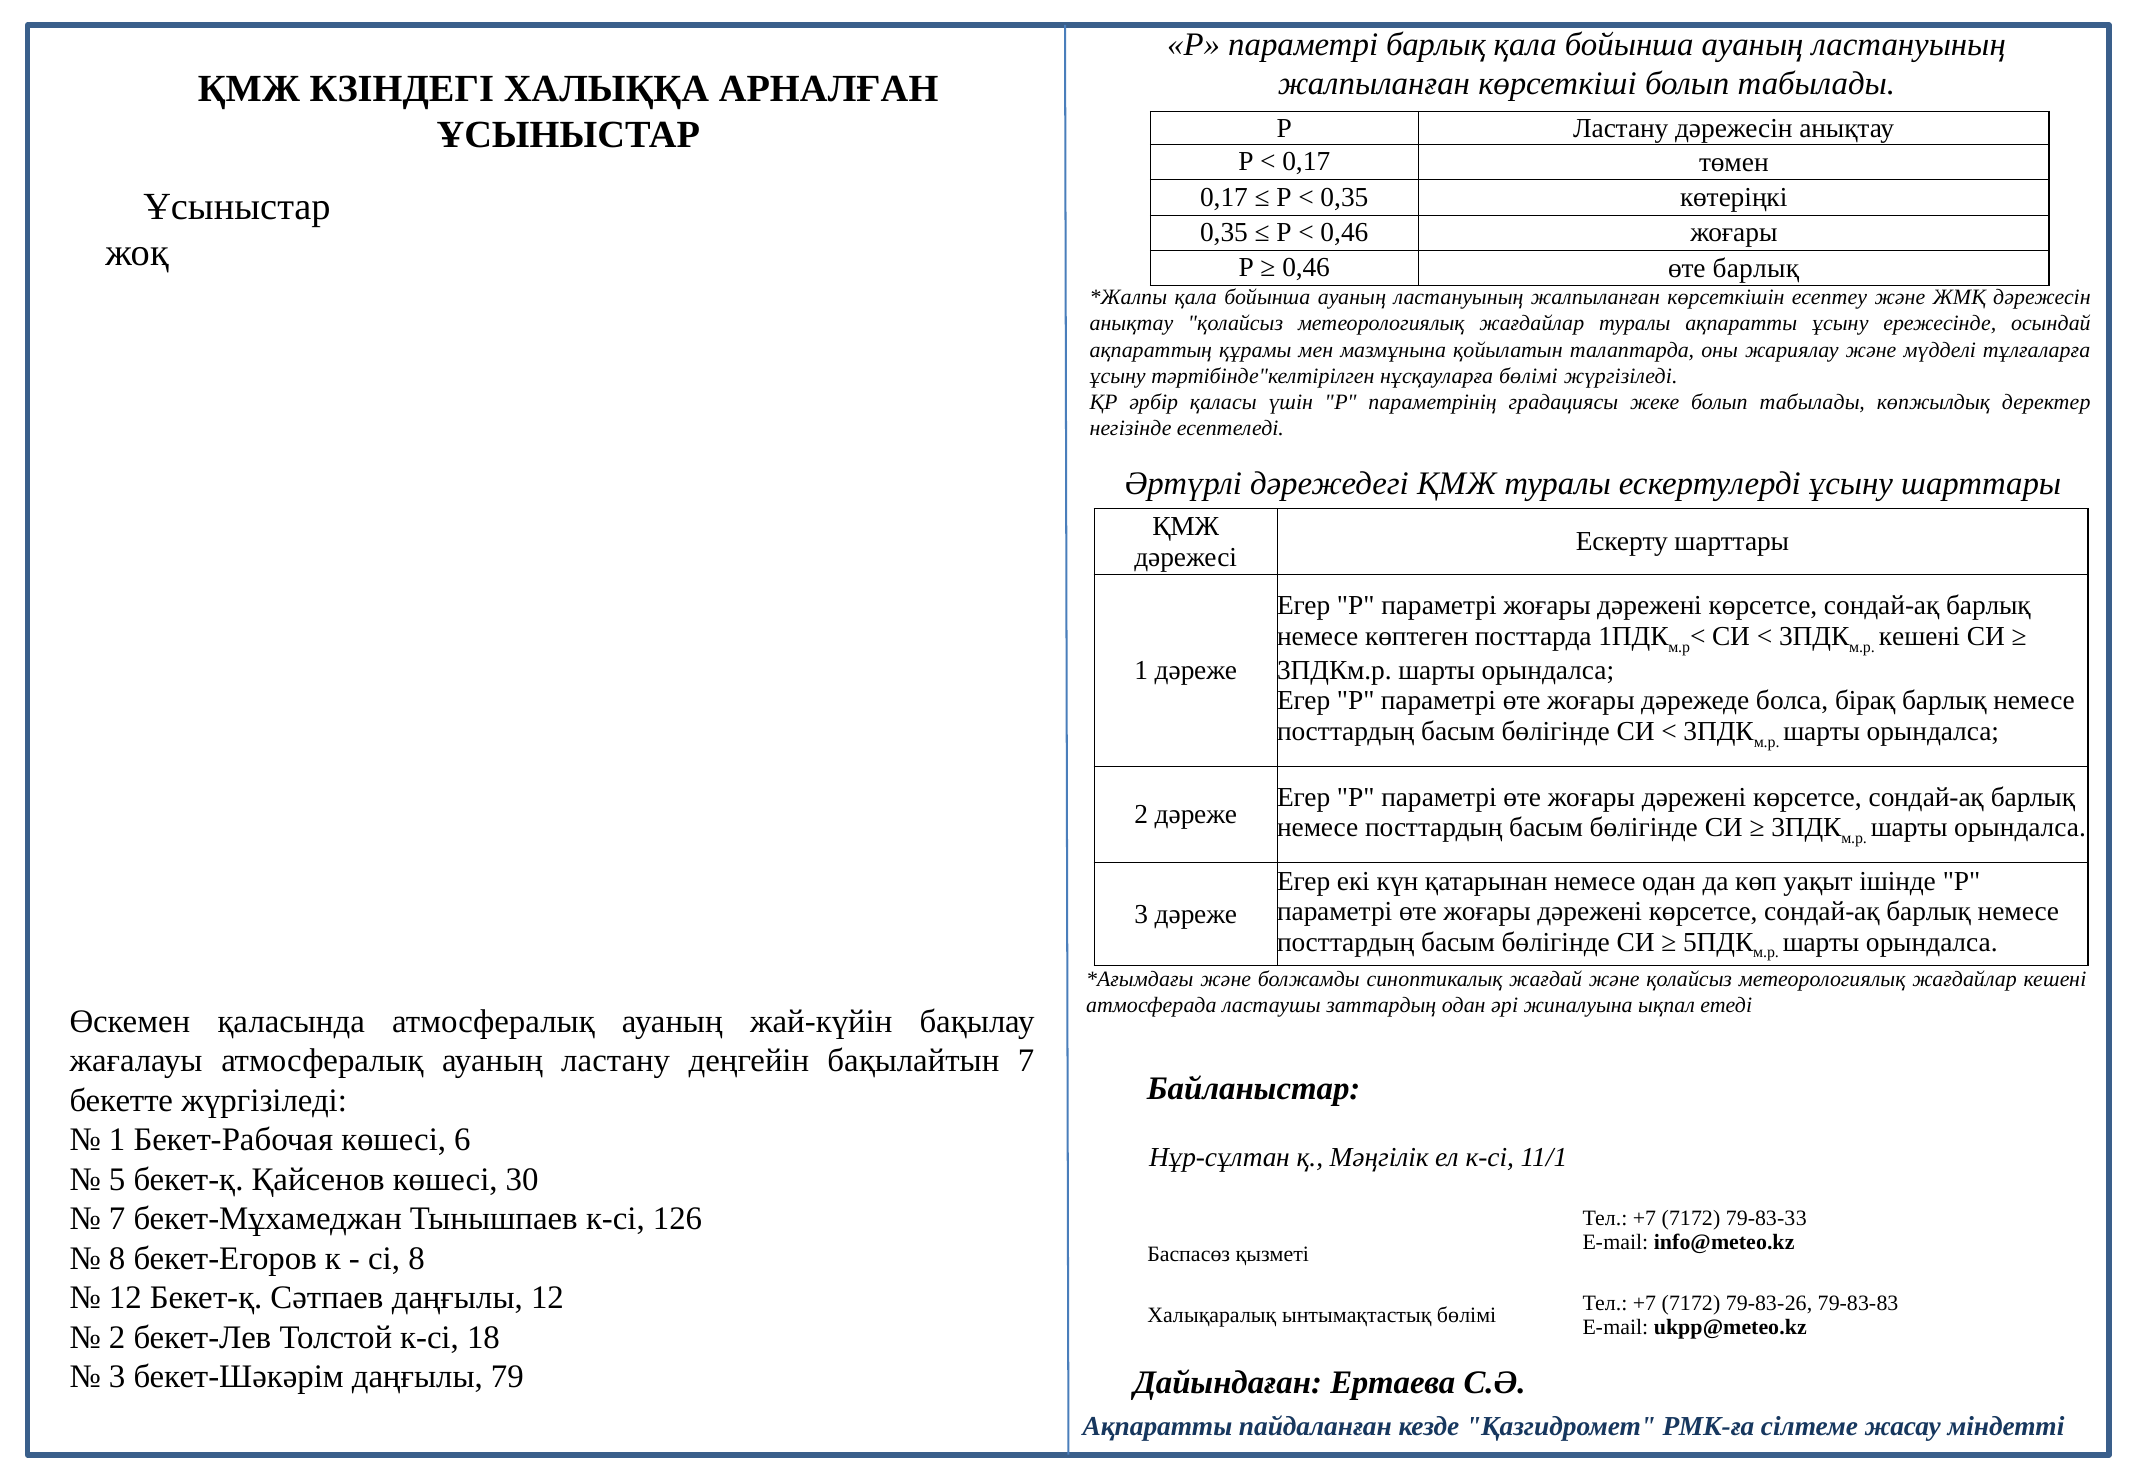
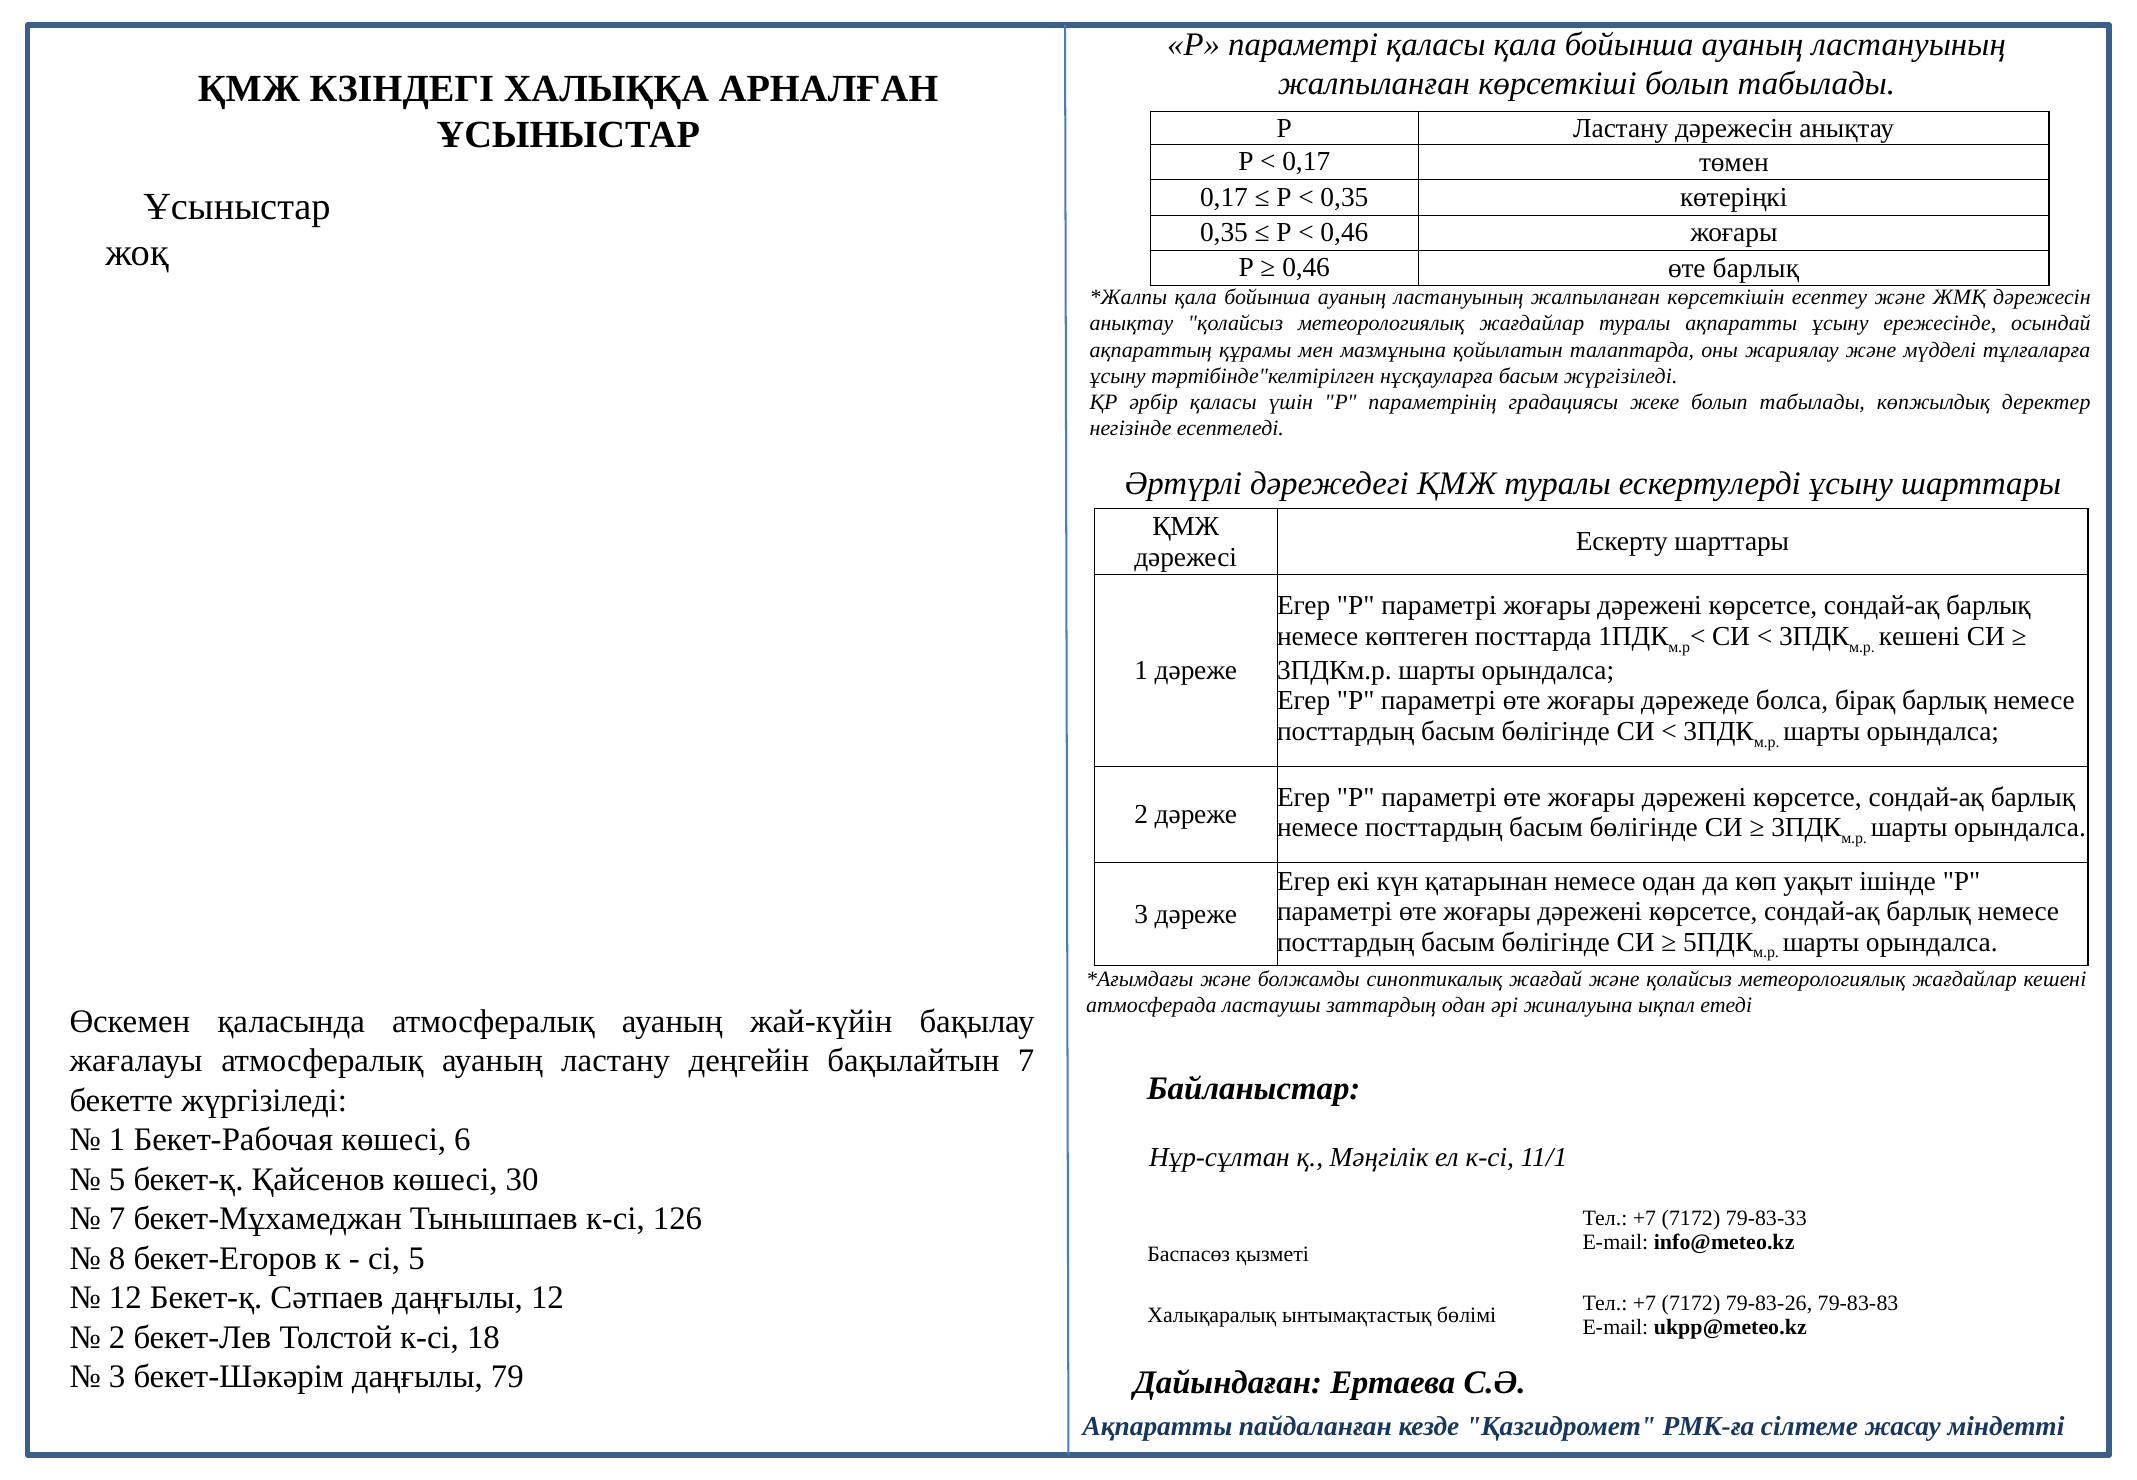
параметрі барлық: барлық -> қаласы (1436, 45)
нұсқауларға бөлімі: бөлімі -> басым (1529, 376)
сі 8: 8 -> 5 (417, 1258)
